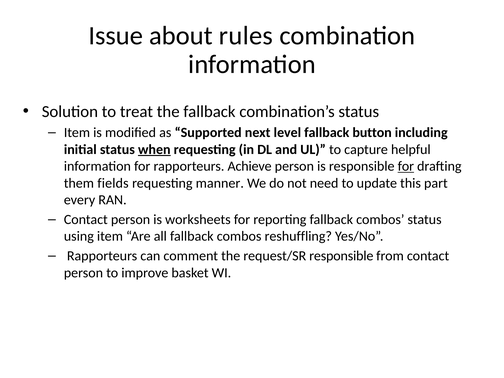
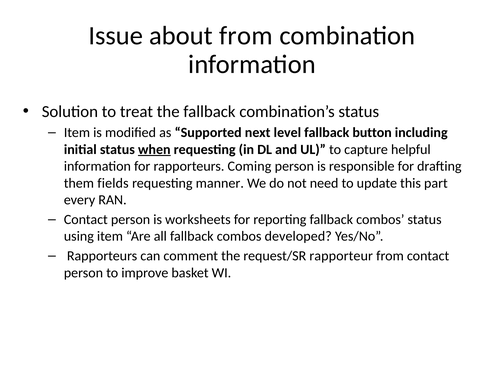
about rules: rules -> from (246, 36)
Achieve: Achieve -> Coming (249, 166)
for underline: present -> none (406, 166)
reshuffling: reshuffling -> developed (298, 236)
request/SR responsible: responsible -> rapporteur (341, 256)
